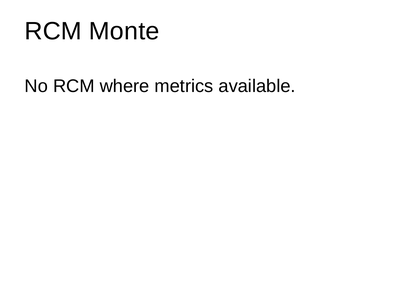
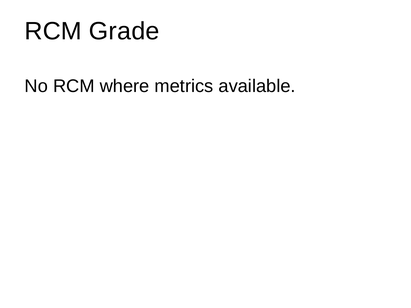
Monte: Monte -> Grade (124, 31)
